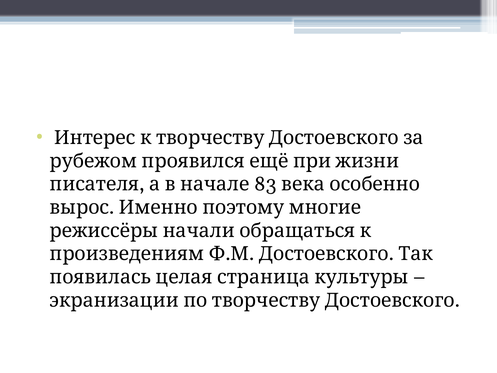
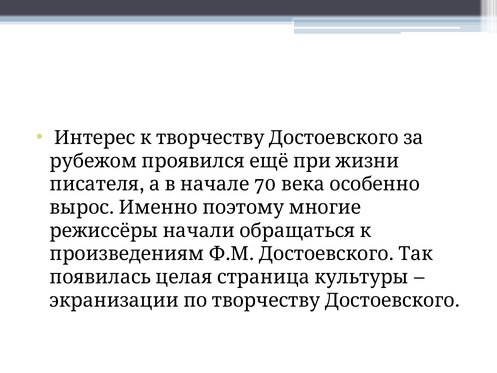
83: 83 -> 70 (265, 184)
